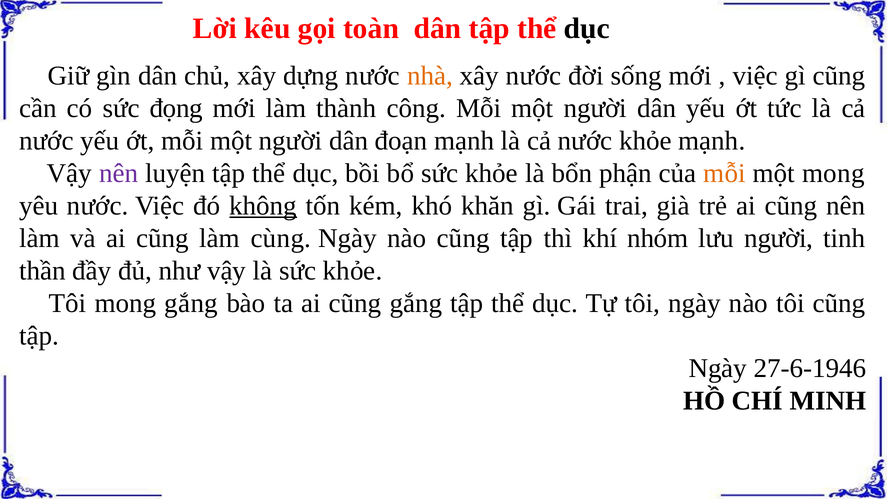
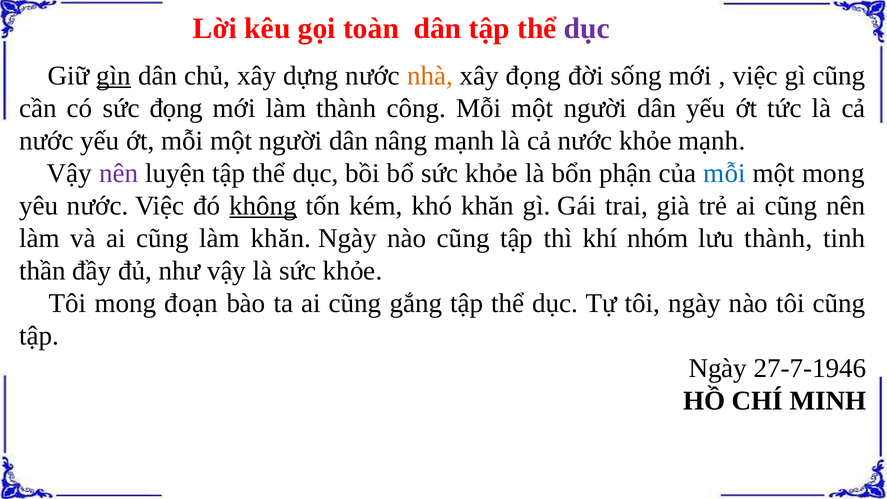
dục colour: black -> purple (587, 29)
gìn underline: none -> present (114, 76)
xây nước: nước -> đọng (533, 76)
đoạn: đoạn -> nâng (401, 141)
mỗi colour: orange -> blue (725, 173)
làm cùng: cùng -> khăn (281, 238)
lưu người: người -> thành (778, 238)
mong gắng: gắng -> đoạn (191, 303)
27-6-1946: 27-6-1946 -> 27-7-1946 (810, 368)
